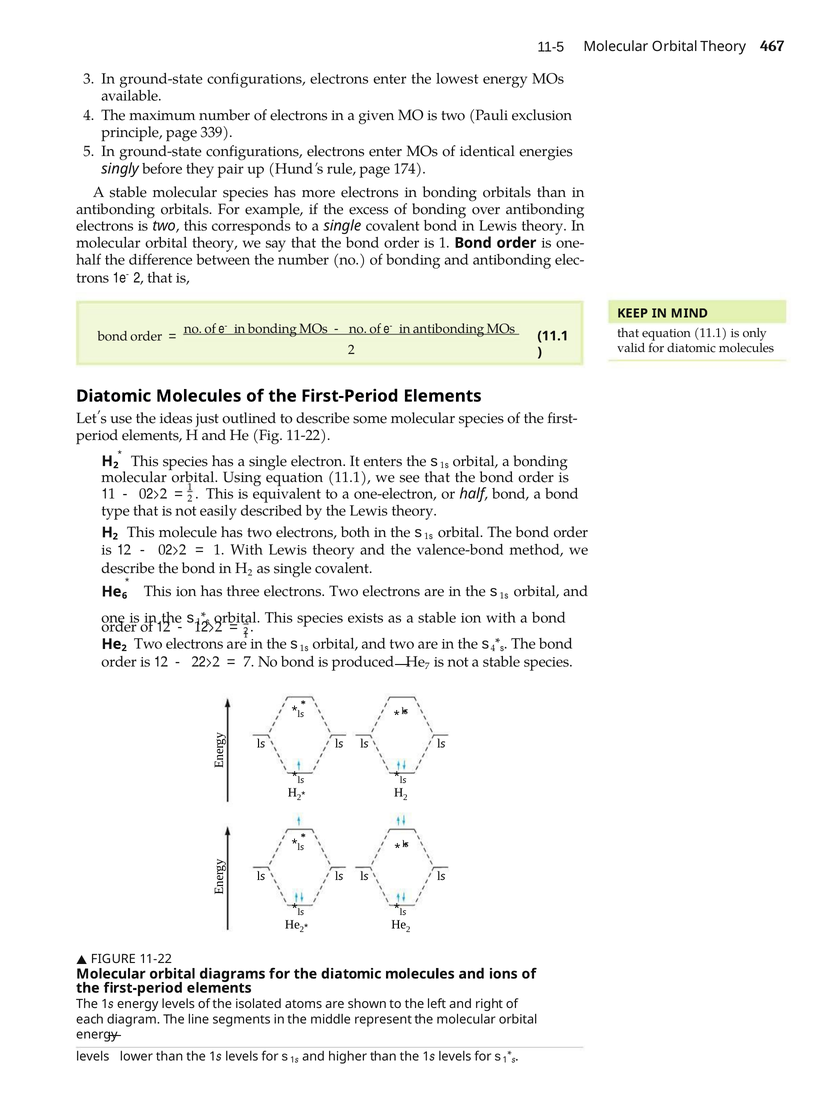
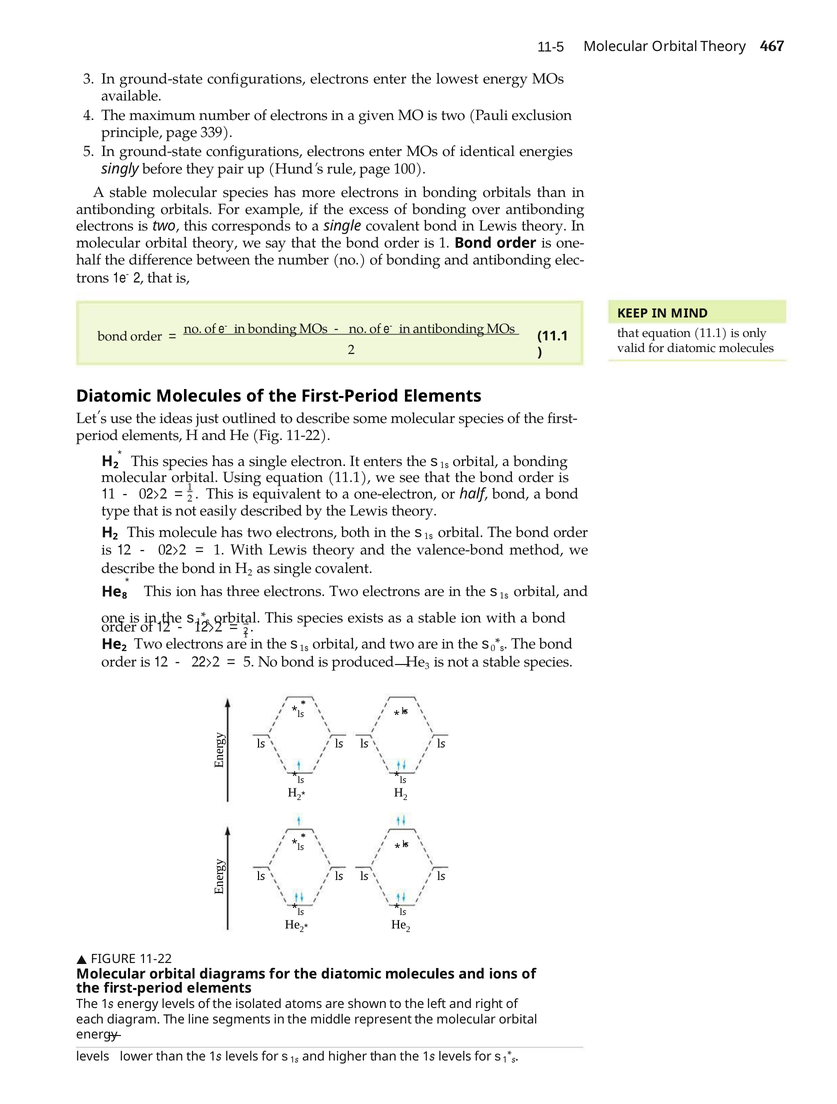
174: 174 -> 100 (410, 169)
6: 6 -> 8 (125, 595)
s 4: 4 -> 0 (493, 648)
7: 7 -> 5 (249, 662)
He 7: 7 -> 3 (427, 666)
